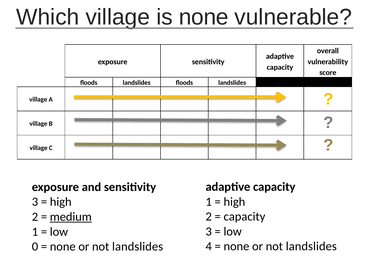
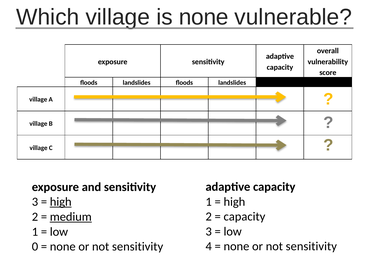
high underline: none -> present (61, 202)
landslides: landslides -> sensitivity (311, 246)
landslides: landslides -> sensitivity (138, 247)
